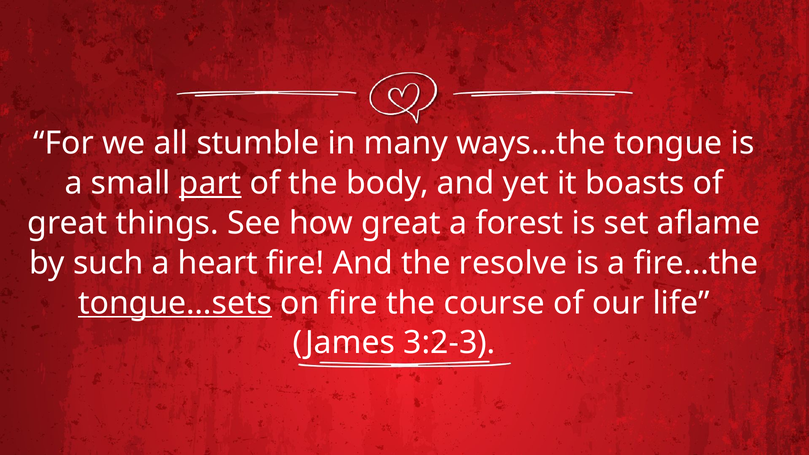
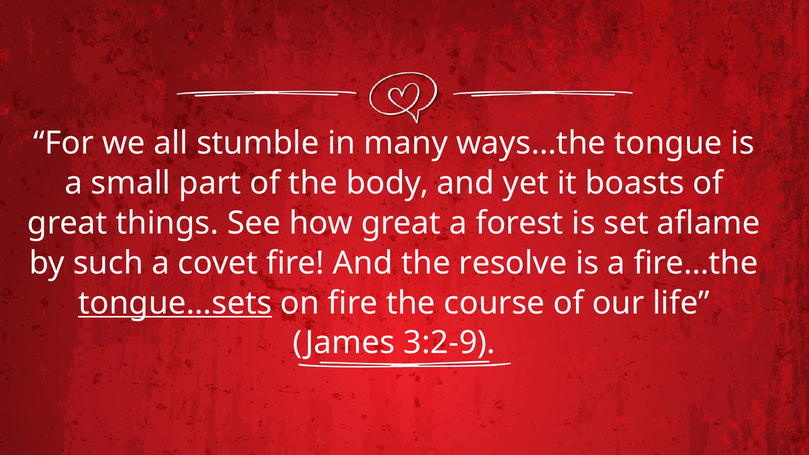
part underline: present -> none (210, 183)
heart: heart -> covet (218, 263)
3:2-3: 3:2-3 -> 3:2-9 (450, 343)
